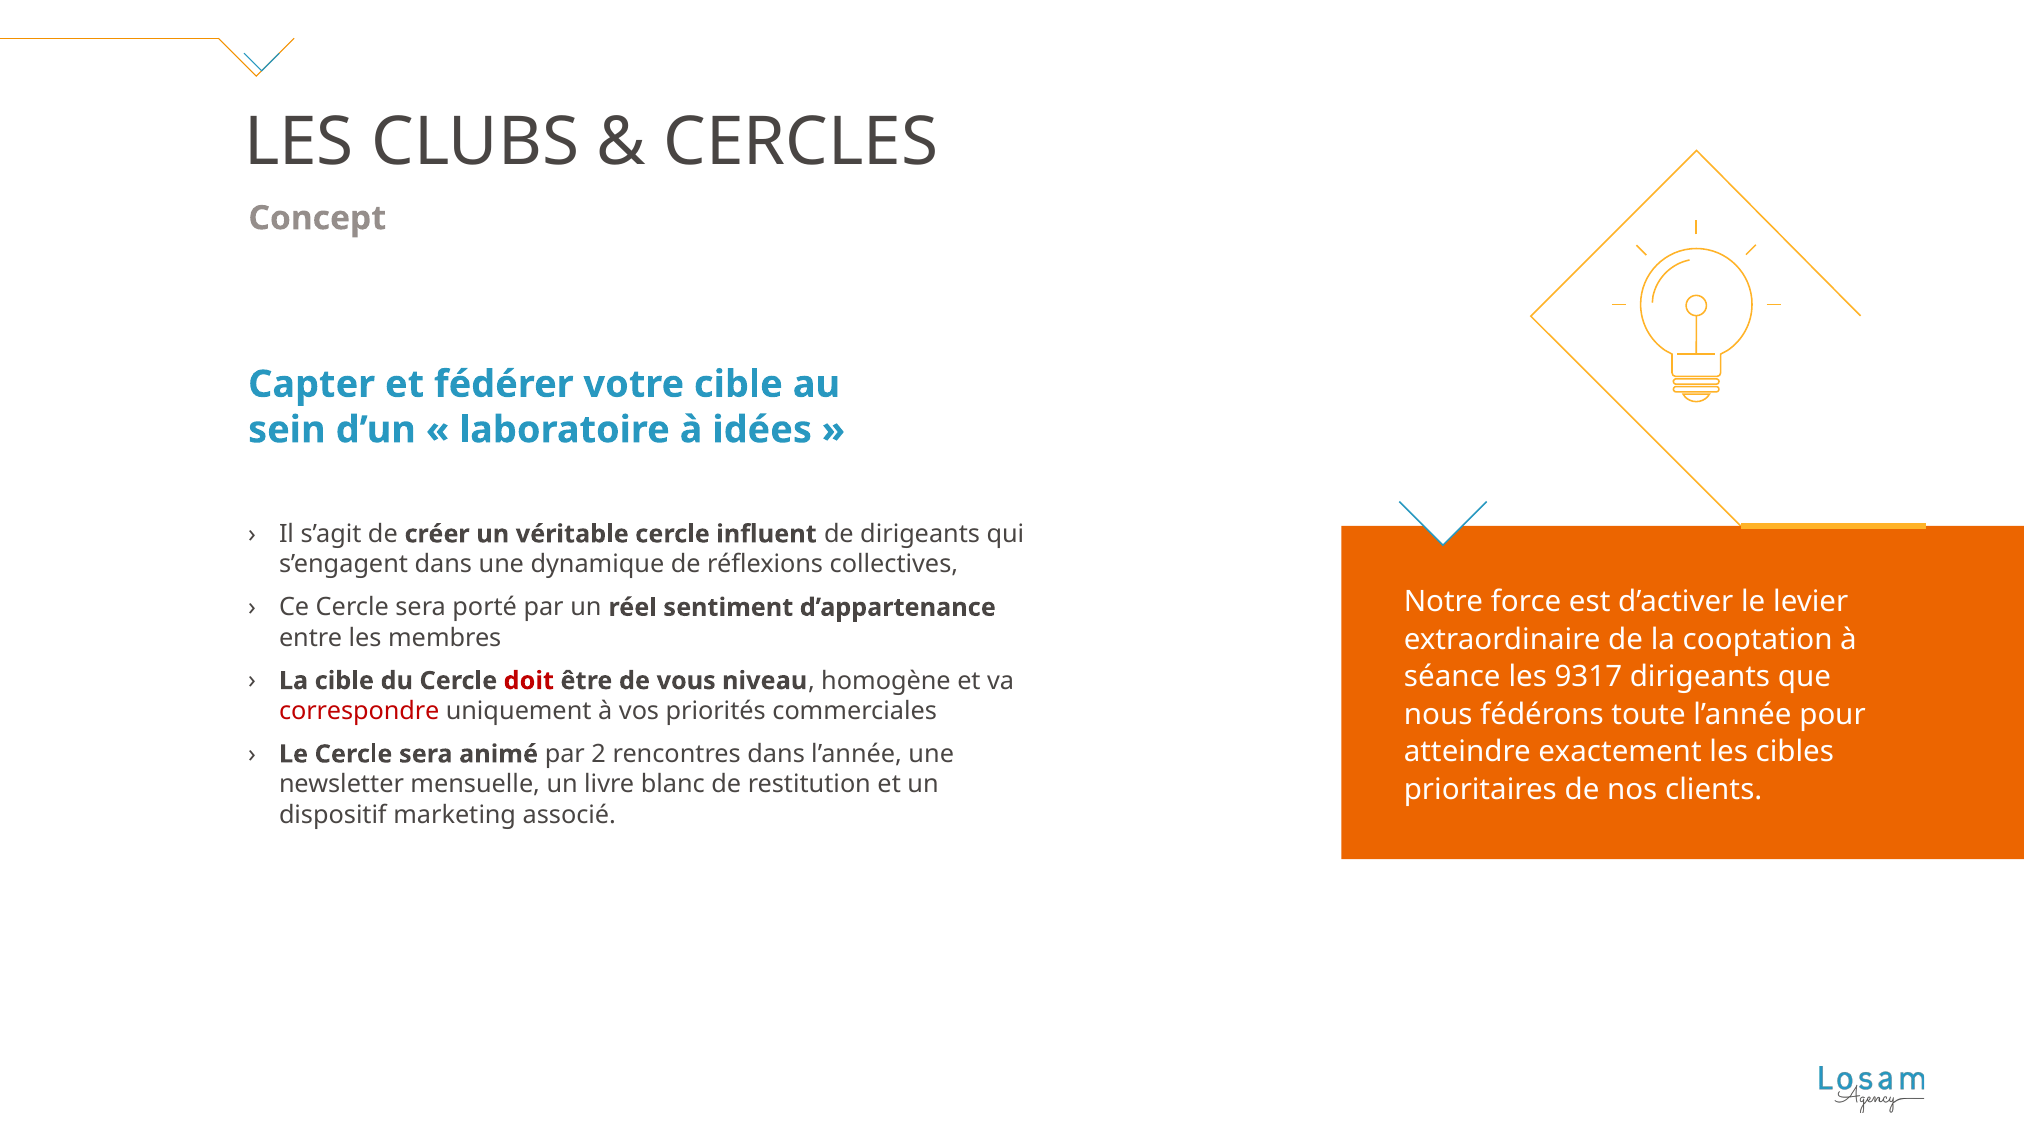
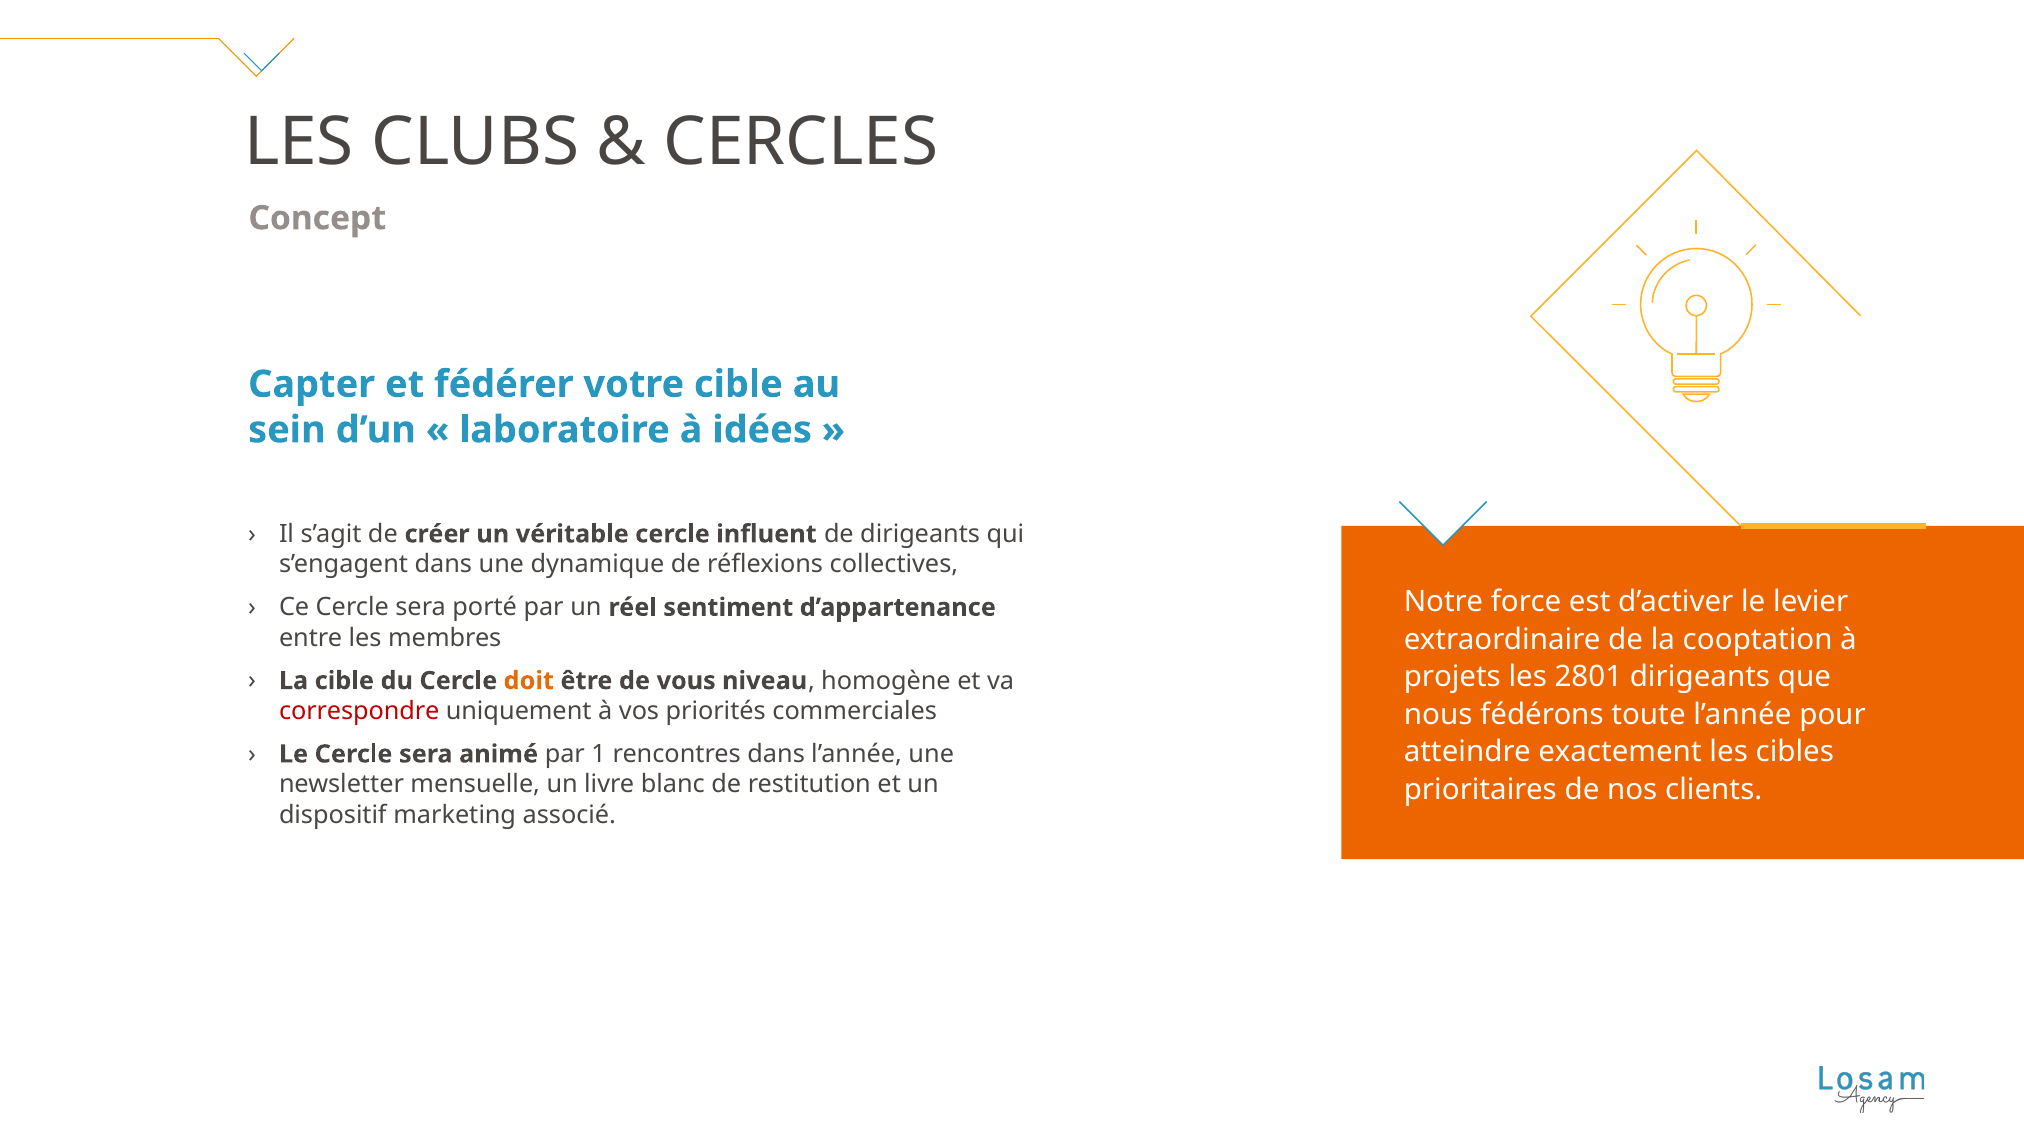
séance: séance -> projets (1452, 677)
9317: 9317 -> 2801 (1588, 677)
doit colour: red -> orange (529, 681)
2: 2 -> 1 (599, 754)
